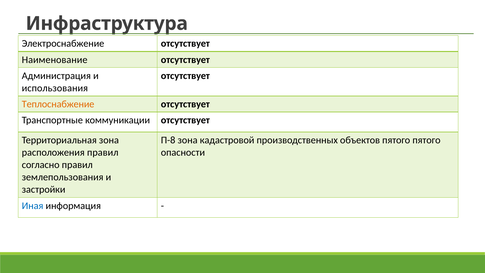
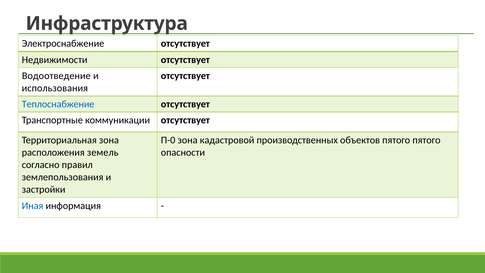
Наименование: Наименование -> Недвижимости (55, 60)
Администрация: Администрация -> Водоотведение (56, 76)
Теплоснабжение colour: orange -> blue (58, 104)
П-8: П-8 -> П-0 (168, 140)
расположения правил: правил -> земель (103, 152)
